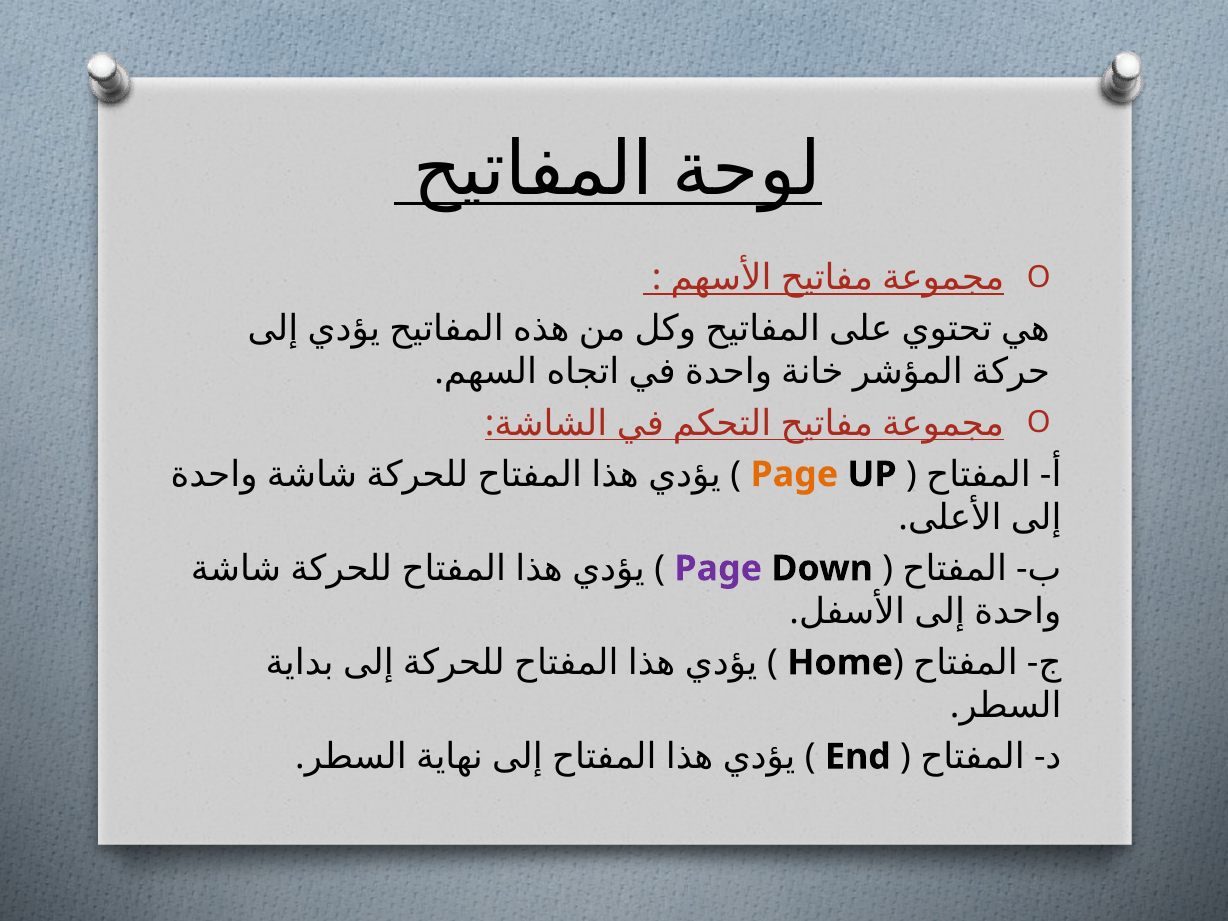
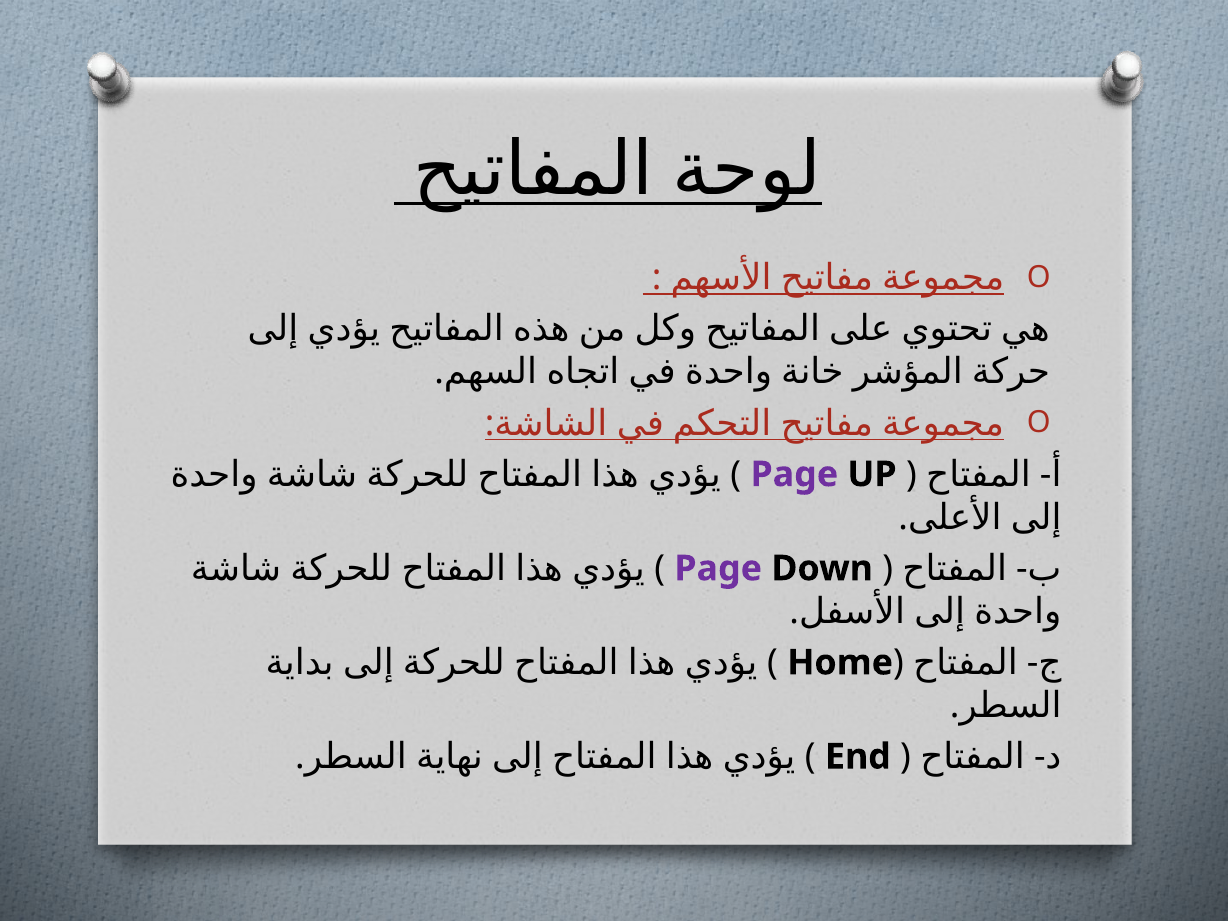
Page colour: orange -> purple (794, 474)
